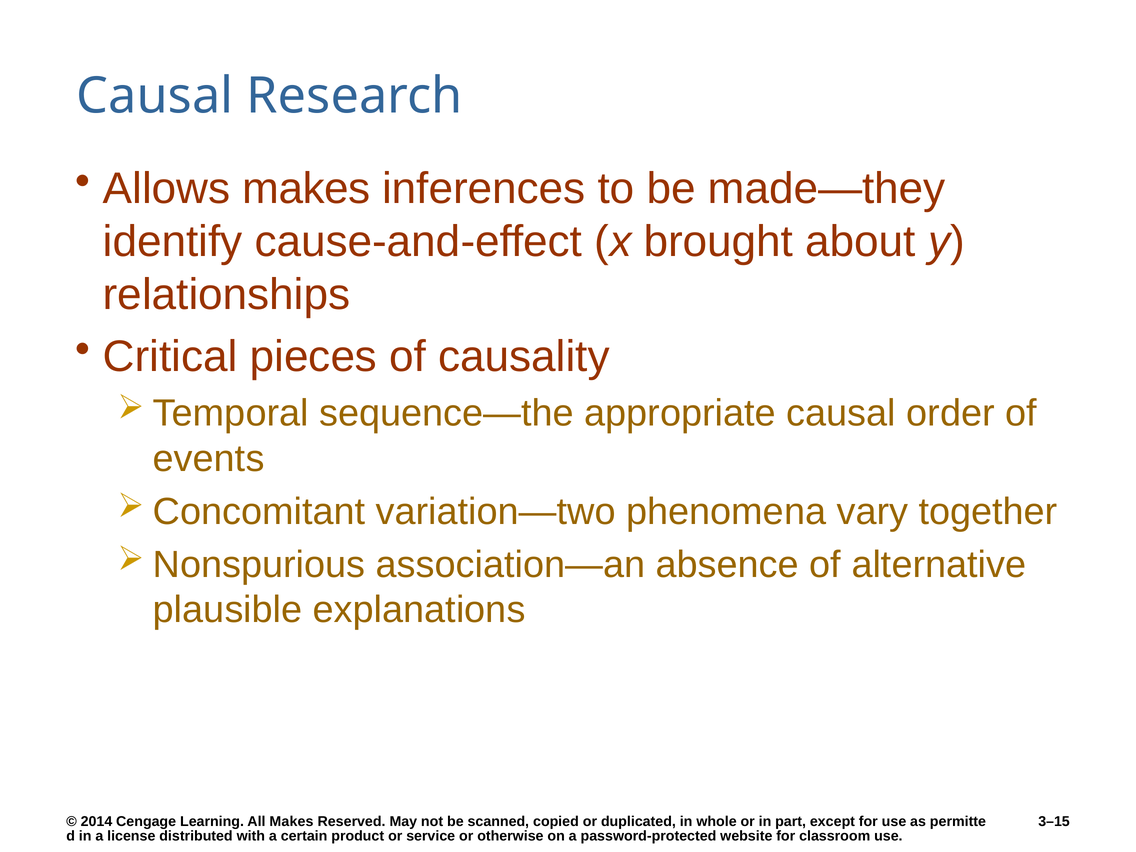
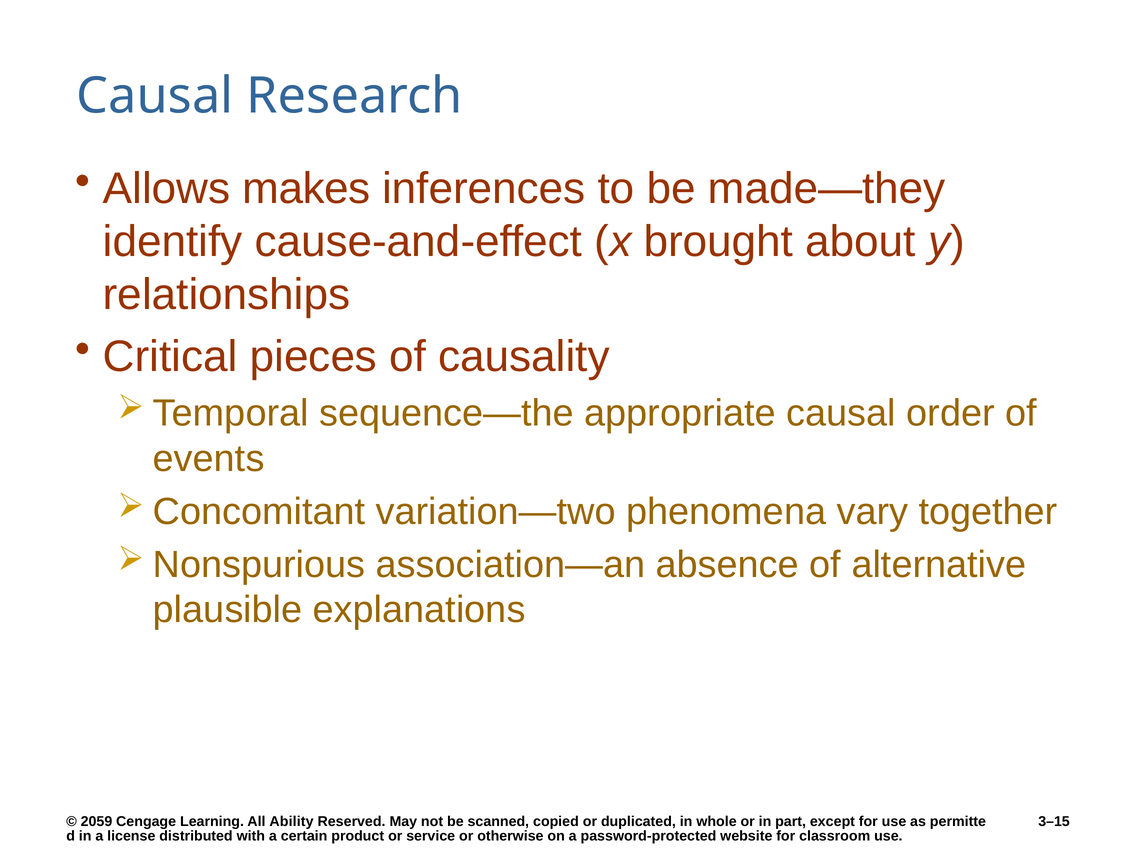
2014: 2014 -> 2059 (96, 822)
All Makes: Makes -> Ability (292, 822)
